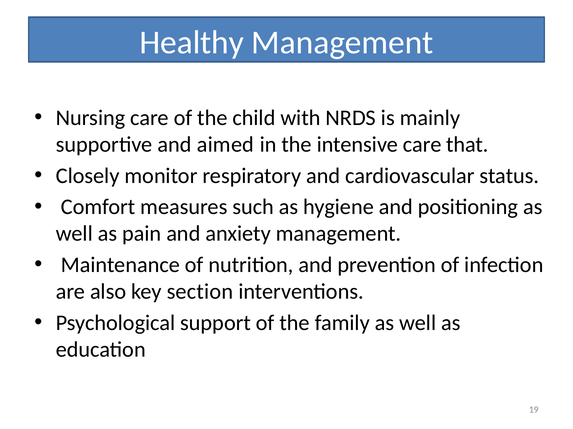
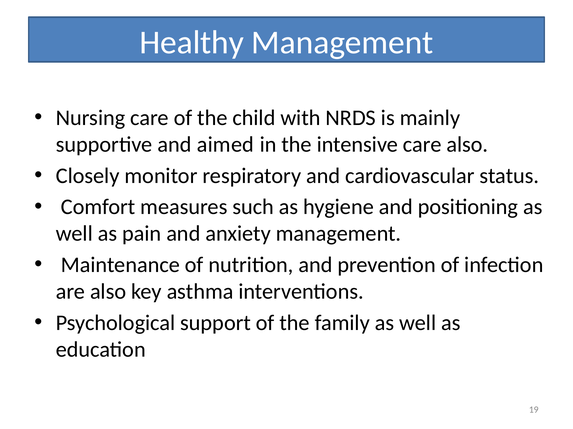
care that: that -> also (467, 145)
section: section -> asthma (200, 292)
